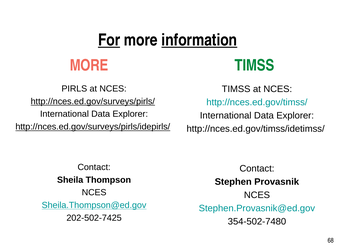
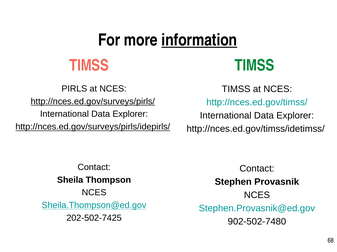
For underline: present -> none (109, 40)
MORE: MORE -> TIMSS (89, 66)
354-502-7480: 354-502-7480 -> 902-502-7480 (257, 222)
